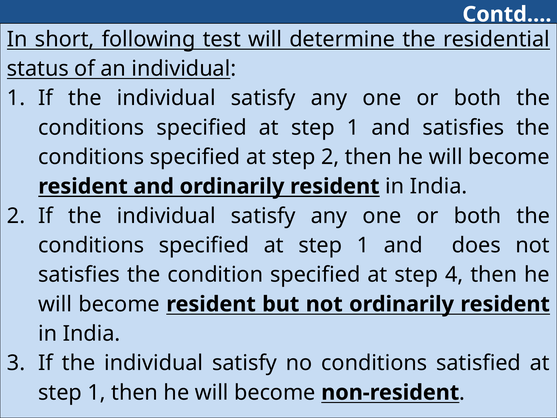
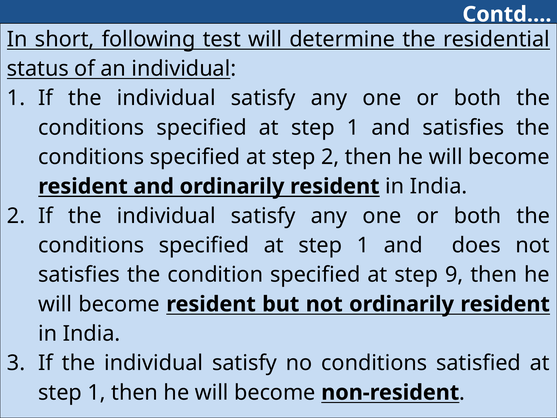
4: 4 -> 9 (454, 275)
